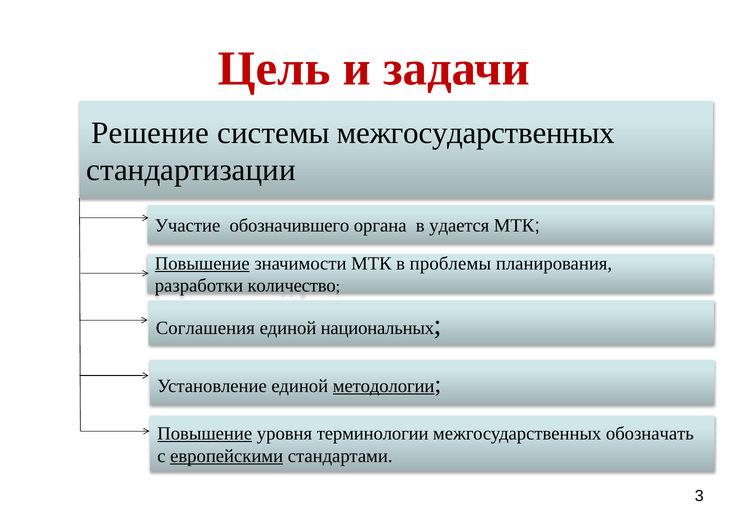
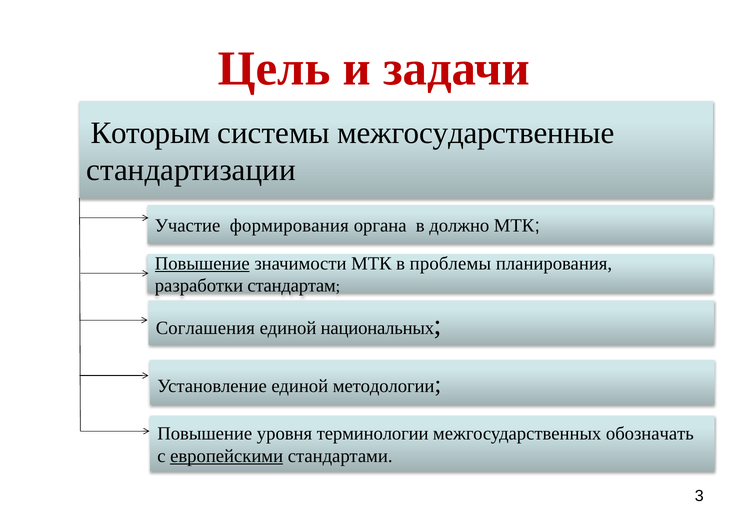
Решение: Решение -> Которым (151, 133)
системы межгосударственных: межгосударственных -> межгосударственные (476, 133)
обозначившего: обозначившего -> формирования (289, 225)
удается: удается -> должно (459, 225)
количество: количество -> стандартам (292, 286)
методологии underline: present -> none (384, 386)
Повышение underline: present -> none (205, 433)
